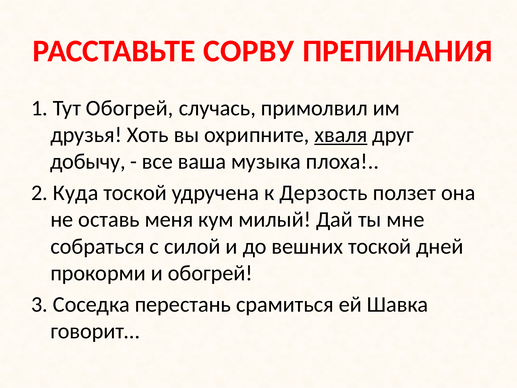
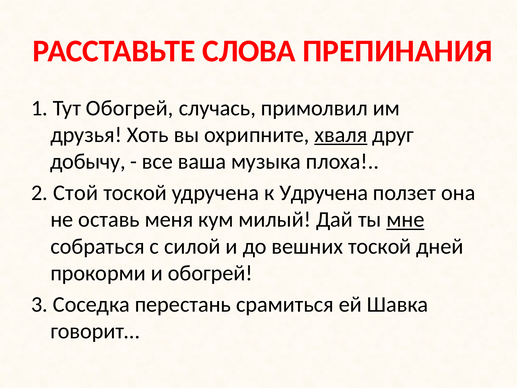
СОРВУ: СОРВУ -> СЛОВА (249, 51)
Куда: Куда -> Стой (76, 193)
к Дерзость: Дерзость -> Удручена (324, 193)
мне underline: none -> present (405, 219)
